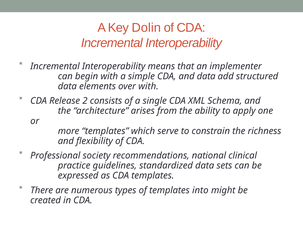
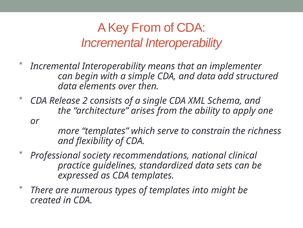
Key Dolin: Dolin -> From (146, 28)
over with: with -> then (149, 86)
